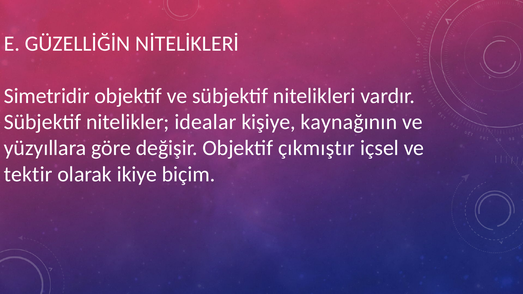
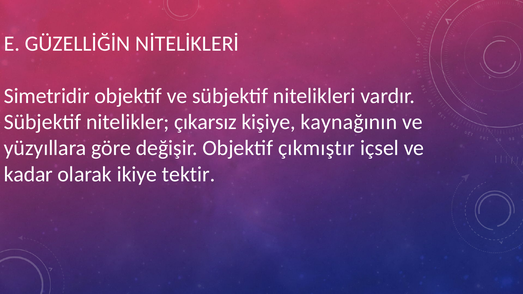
idealar: idealar -> çıkarsız (206, 122)
tektir: tektir -> kadar (28, 174)
biçim: biçim -> tektir (189, 174)
